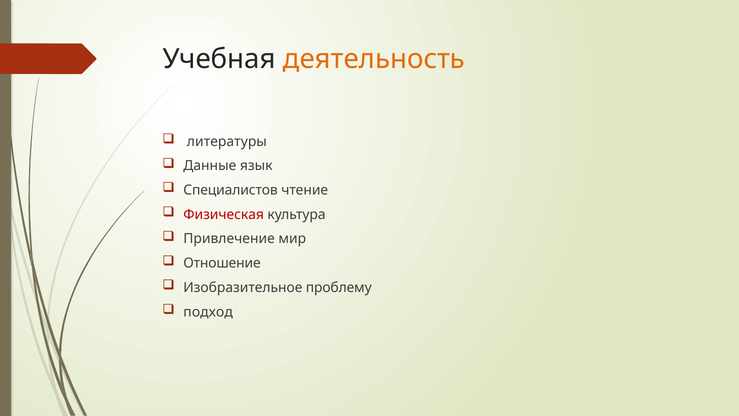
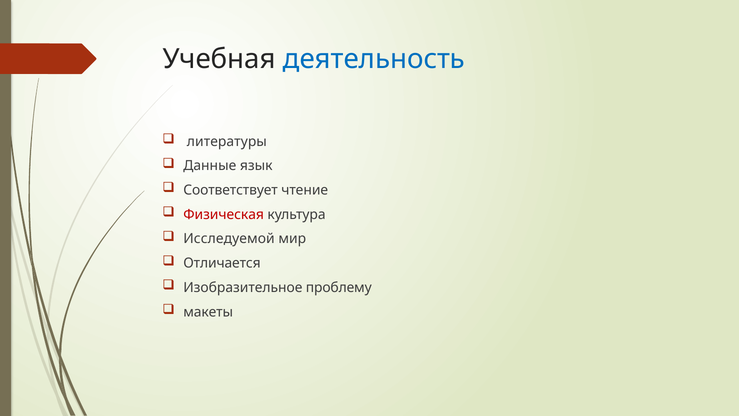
деятельность colour: orange -> blue (374, 59)
Специалистов: Специалистов -> Соответствует (231, 190)
Привлечение: Привлечение -> Исследуемой (229, 239)
Отношение: Отношение -> Отличается (222, 263)
подход: подход -> макеты (208, 312)
